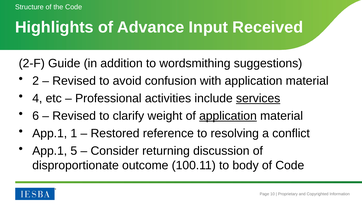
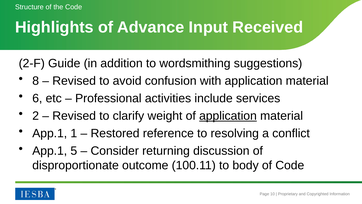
2: 2 -> 8 (36, 81)
4: 4 -> 6 (37, 98)
services underline: present -> none (258, 98)
6: 6 -> 2 (36, 116)
